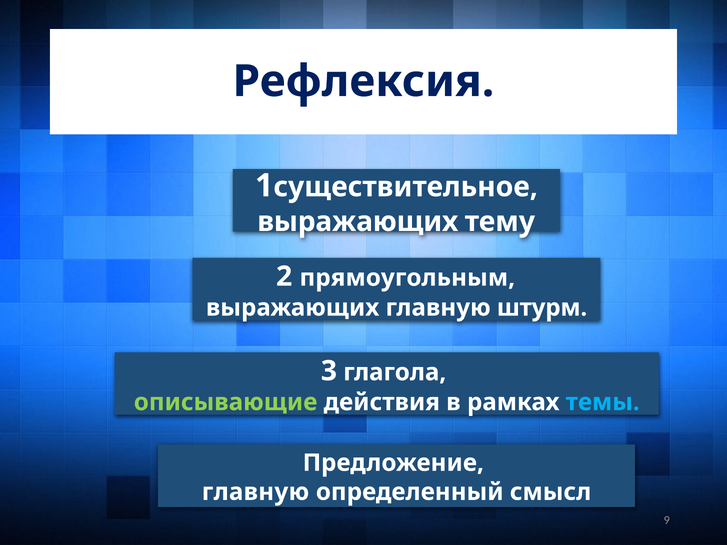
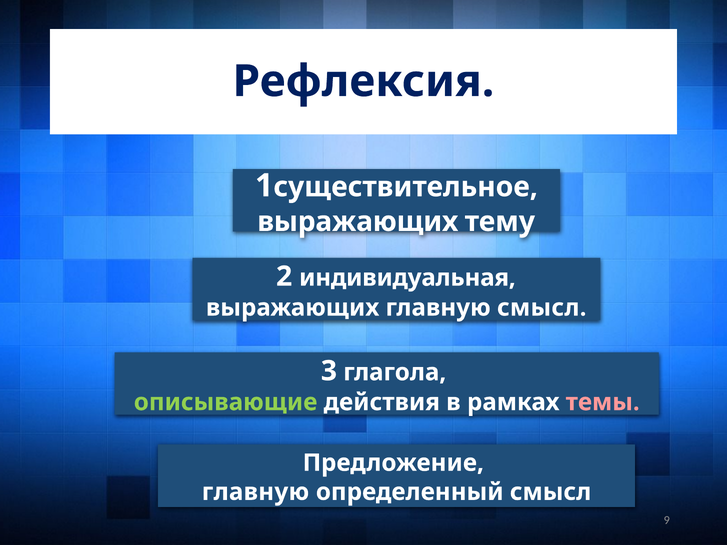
прямоугольным: прямоугольным -> индивидуальная (407, 278)
главную штурм: штурм -> смысл (542, 308)
темы colour: light blue -> pink (603, 402)
